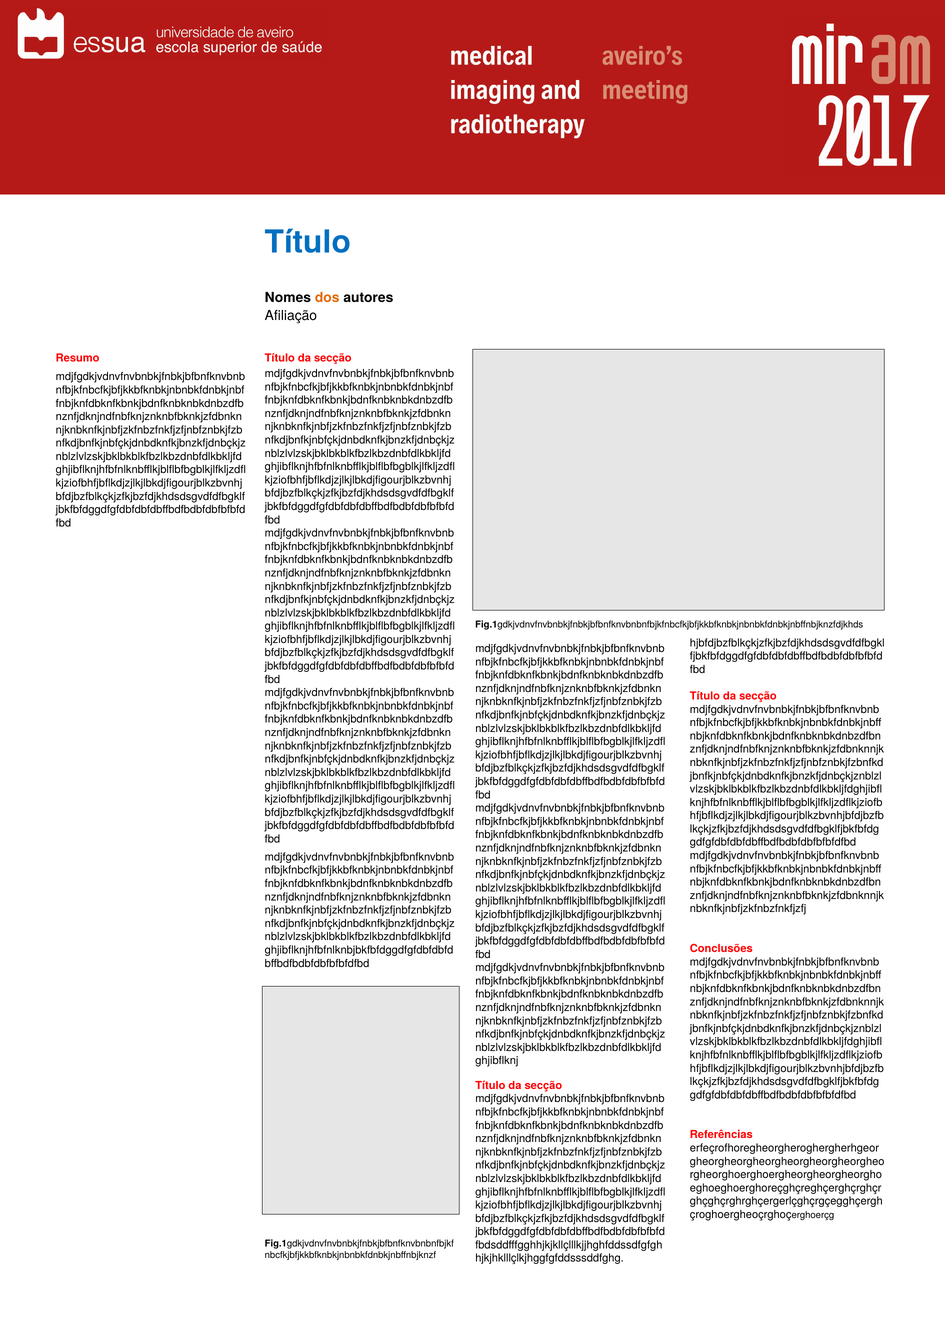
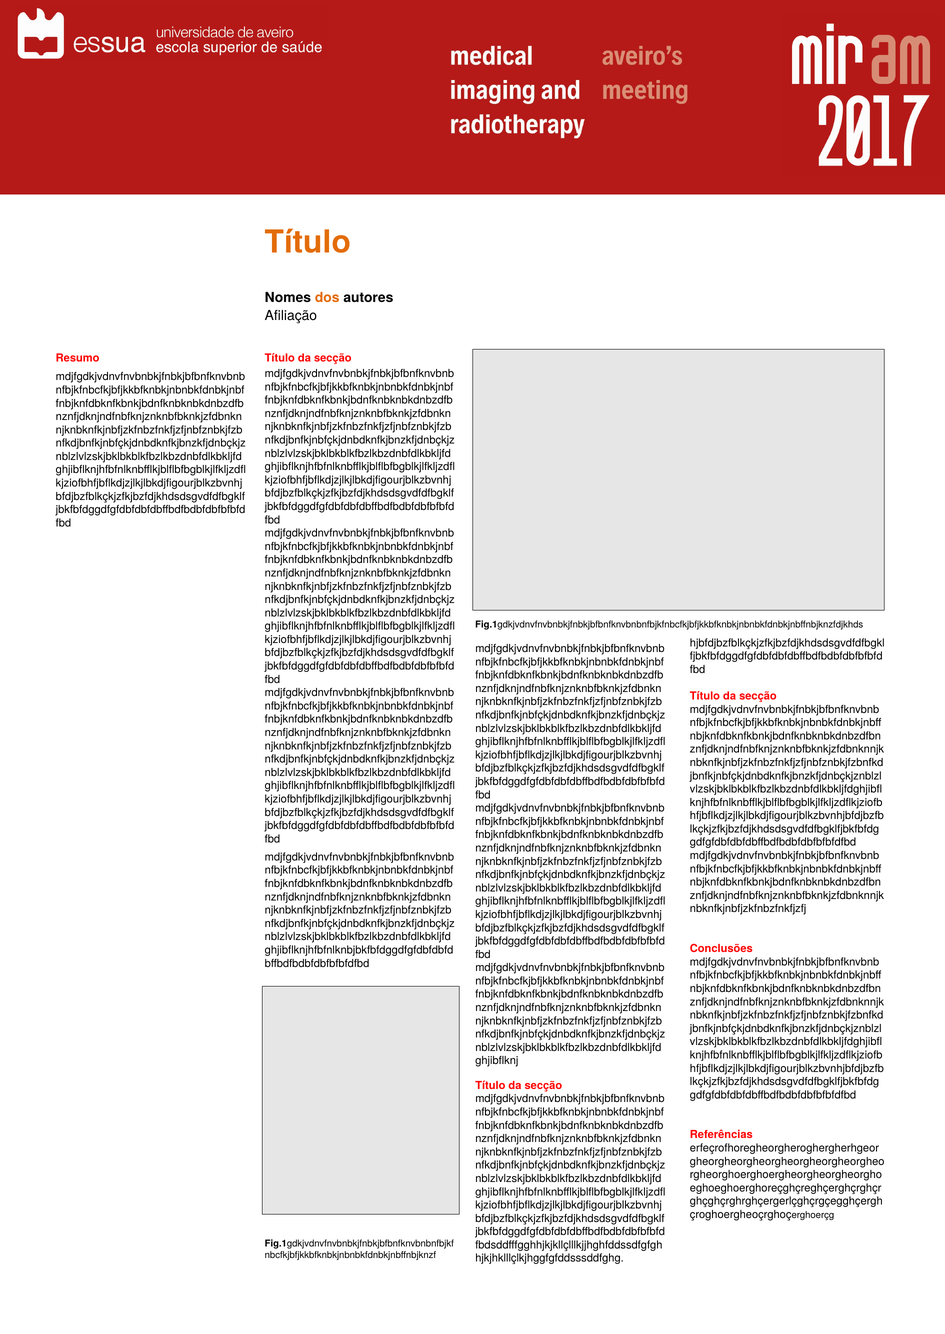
Título colour: blue -> orange (308, 242)
